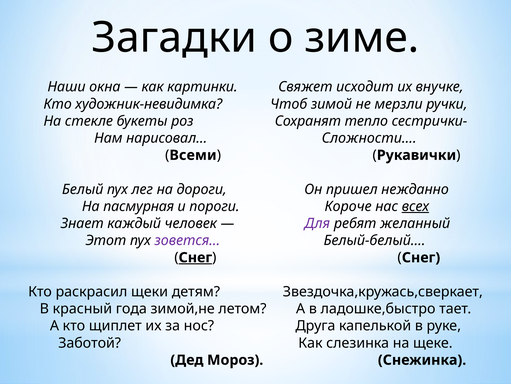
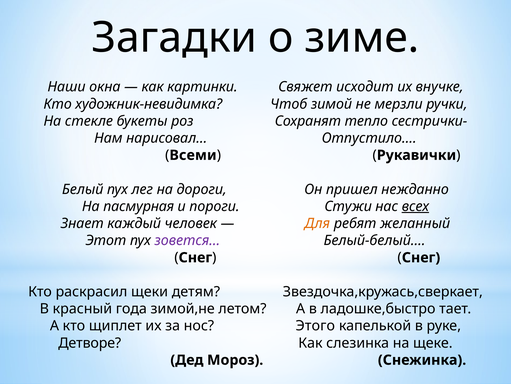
Сложности…: Сложности… -> Отпустило… (369, 138)
Короче: Короче -> Стужи (348, 206)
Для colour: purple -> orange (317, 223)
Снег underline: present -> none (195, 257)
Друга: Друга -> Этого (315, 325)
Заботой: Заботой -> Детворе (90, 342)
